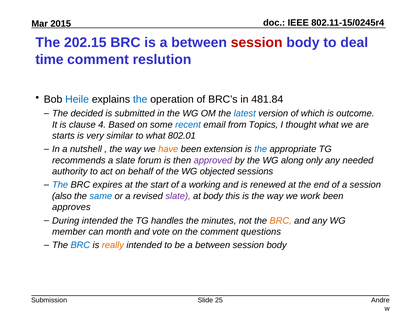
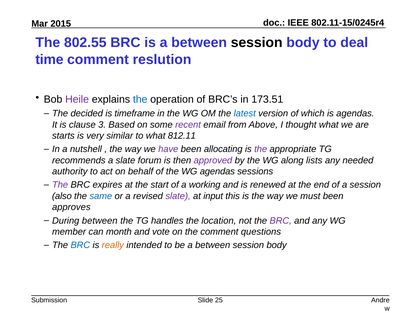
202.15: 202.15 -> 802.55 (85, 43)
session colour: red -> black (257, 43)
Heile colour: blue -> purple (77, 99)
481.84: 481.84 -> 173.51 (267, 99)
submitted: submitted -> timeframe (135, 113)
is outcome: outcome -> agendas (355, 113)
4: 4 -> 3 (102, 125)
recent colour: blue -> purple (188, 125)
Topics: Topics -> Above (263, 125)
802.01: 802.01 -> 812.11 (182, 136)
have colour: orange -> purple (168, 149)
extension: extension -> allocating (223, 149)
the colour: blue -> purple (261, 149)
only: only -> lists (314, 160)
WG objected: objected -> agendas (217, 171)
The colour: blue -> purple (60, 185)
at body: body -> input (213, 196)
work: work -> must (310, 196)
During intended: intended -> between (100, 220)
minutes: minutes -> location (219, 220)
BRC colour: orange -> purple (281, 220)
